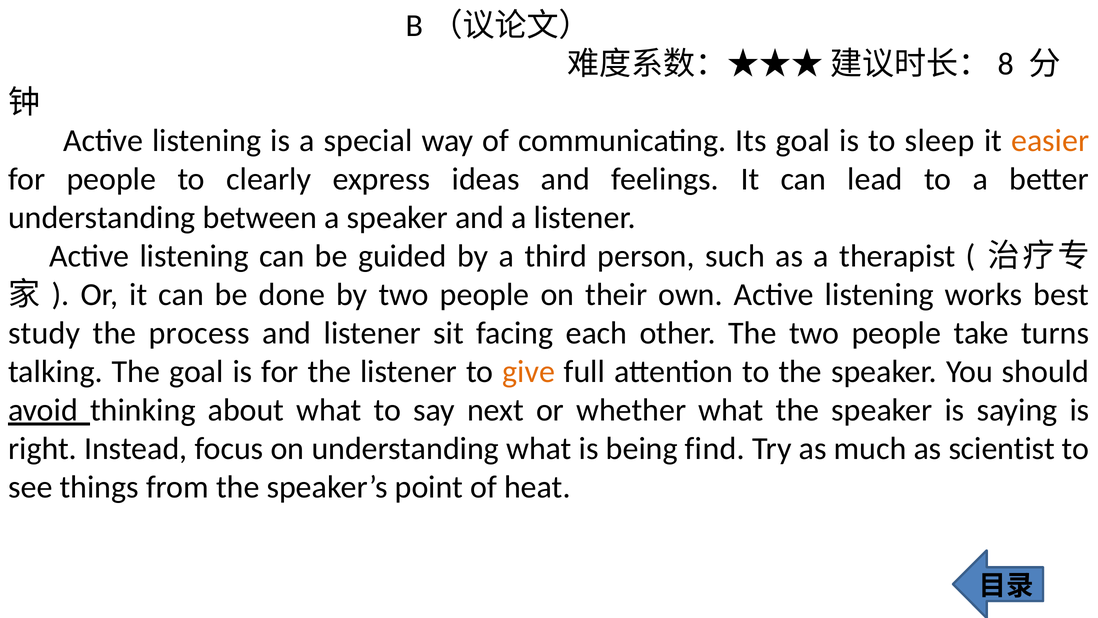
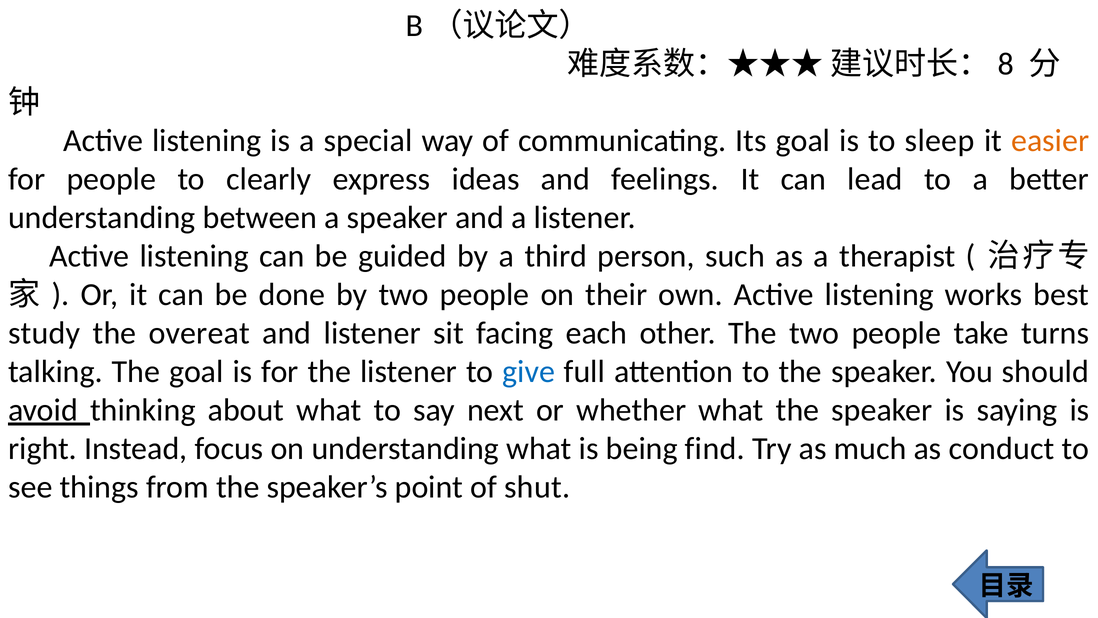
process: process -> overeat (199, 333)
give colour: orange -> blue (529, 372)
scientist: scientist -> conduct (1002, 448)
heat: heat -> shut (537, 487)
